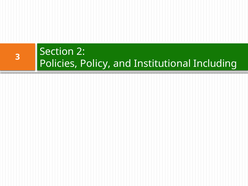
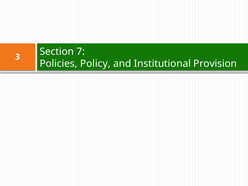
2: 2 -> 7 (81, 52)
Including: Including -> Provision (215, 64)
